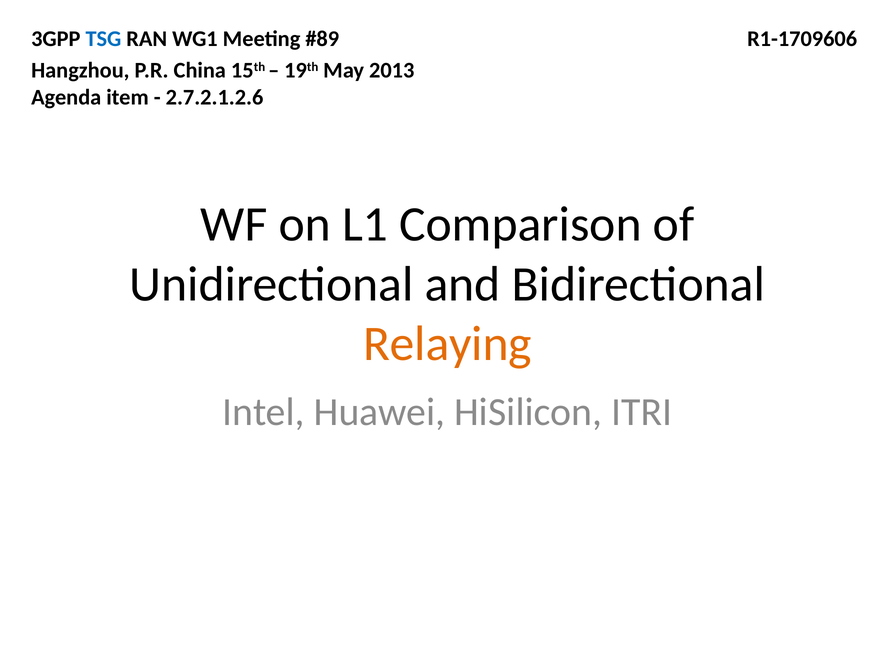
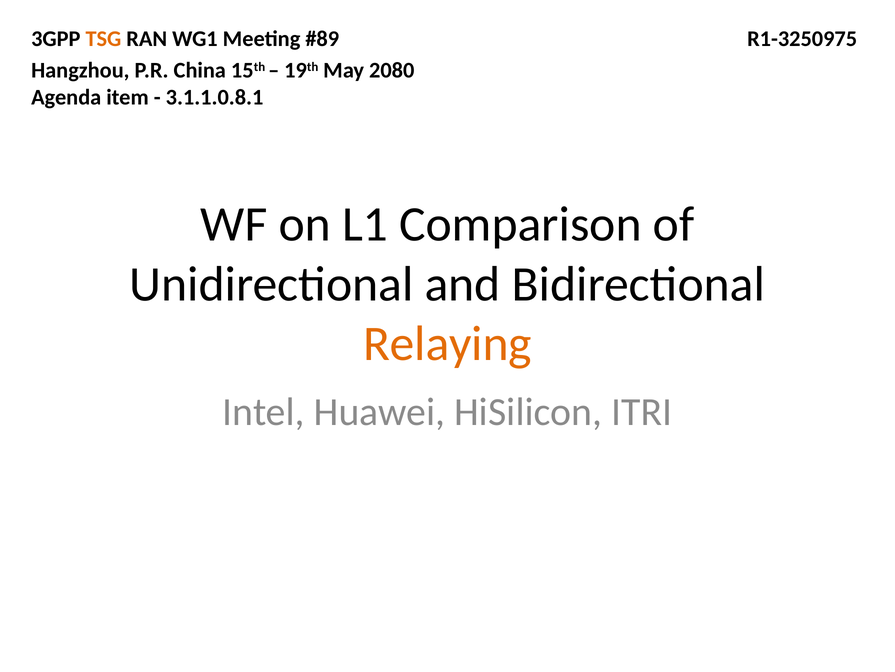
TSG colour: blue -> orange (103, 39)
R1-1709606: R1-1709606 -> R1-3250975 (802, 39)
2013: 2013 -> 2080 (392, 70)
2.7.2.1.2.6: 2.7.2.1.2.6 -> 3.1.1.0.8.1 (215, 97)
